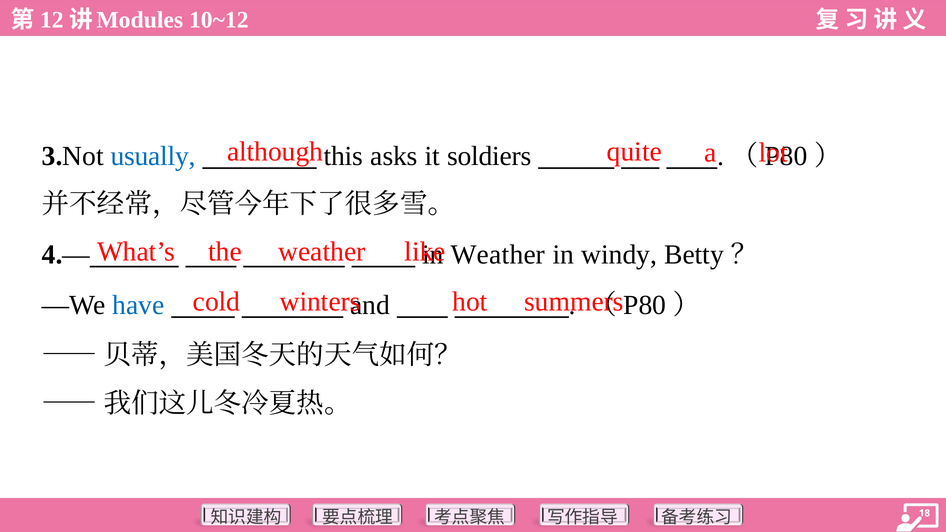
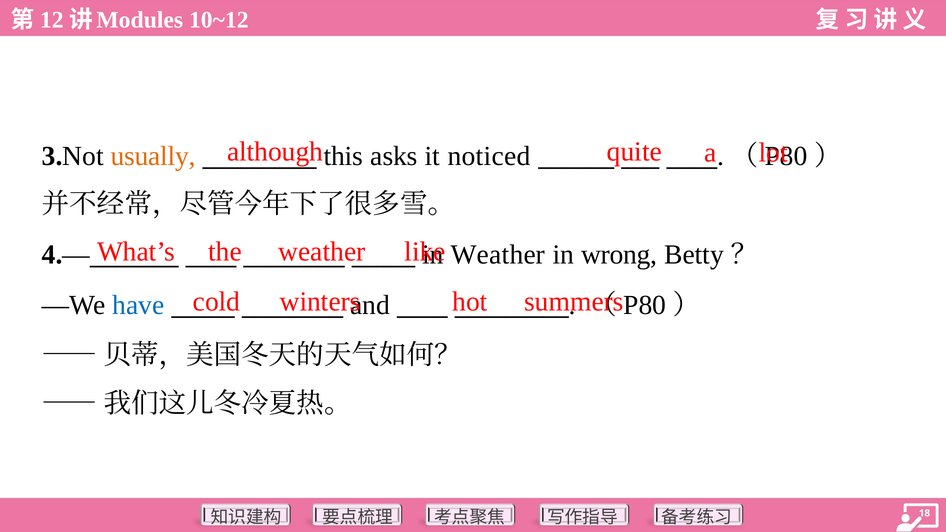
usually colour: blue -> orange (153, 156)
soldiers: soldiers -> noticed (489, 156)
windy: windy -> wrong (619, 255)
